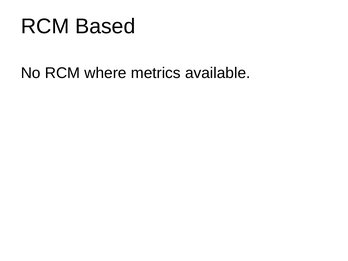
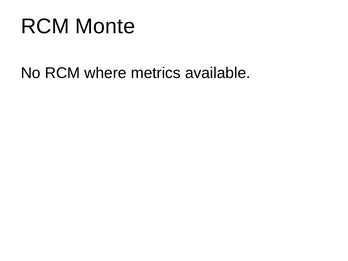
Based: Based -> Monte (105, 26)
